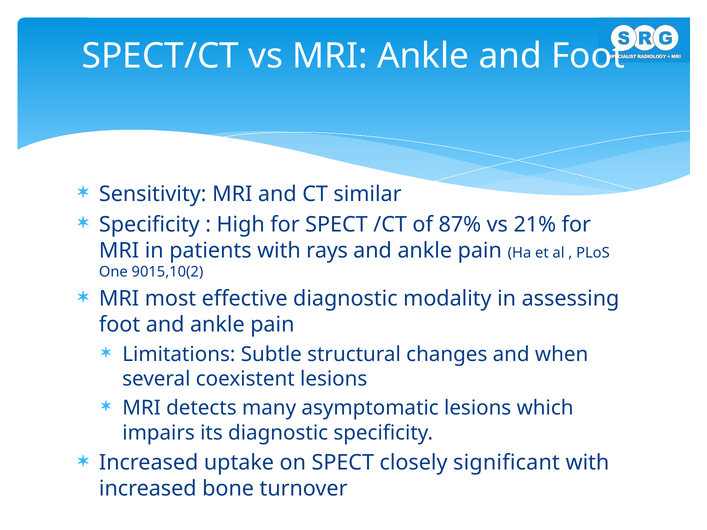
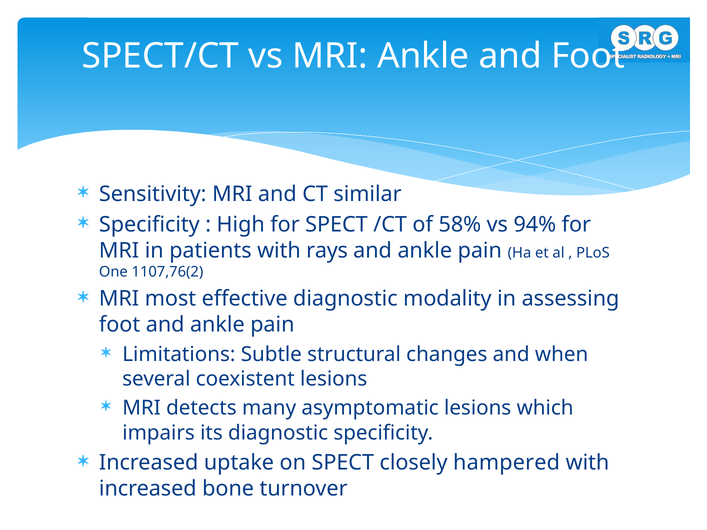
87%: 87% -> 58% (460, 225)
21%: 21% -> 94% (535, 225)
9015,10(2: 9015,10(2 -> 1107,76(2 (167, 272)
significant: significant -> hampered (507, 463)
